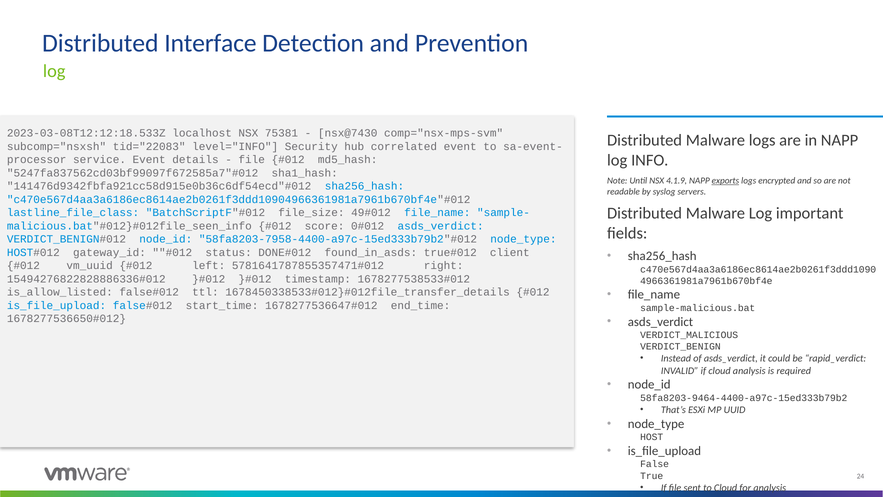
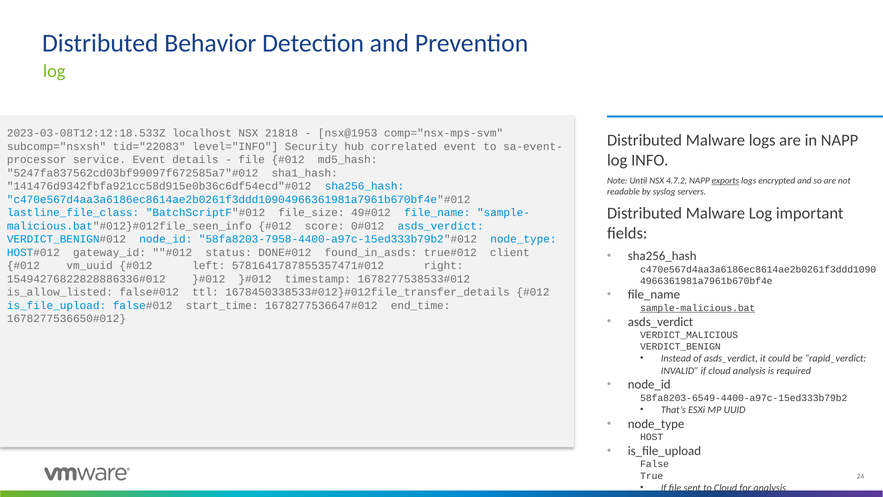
Interface: Interface -> Behavior (210, 43)
75381: 75381 -> 21818 (282, 133)
nsx@7430: nsx@7430 -> nsx@1953 (348, 133)
4.1.9: 4.1.9 -> 4.7.2 (677, 181)
sample-malicious.bat underline: none -> present (698, 308)
58fa8203-9464-4400-a97c-15ed333b79b2: 58fa8203-9464-4400-a97c-15ed333b79b2 -> 58fa8203-6549-4400-a97c-15ed333b79b2 (744, 398)
